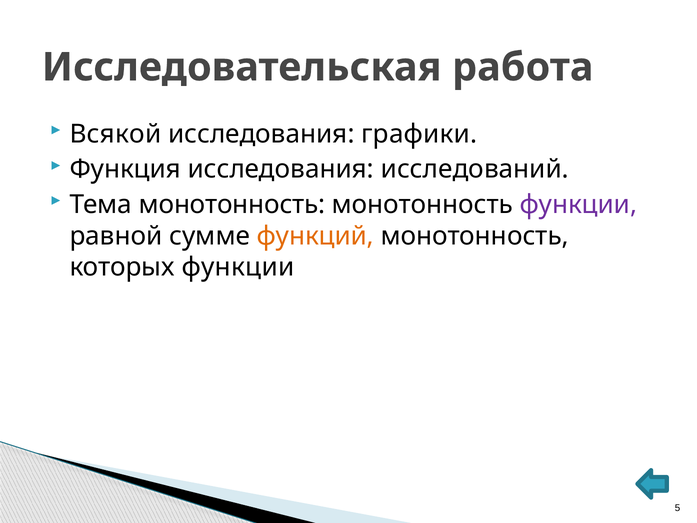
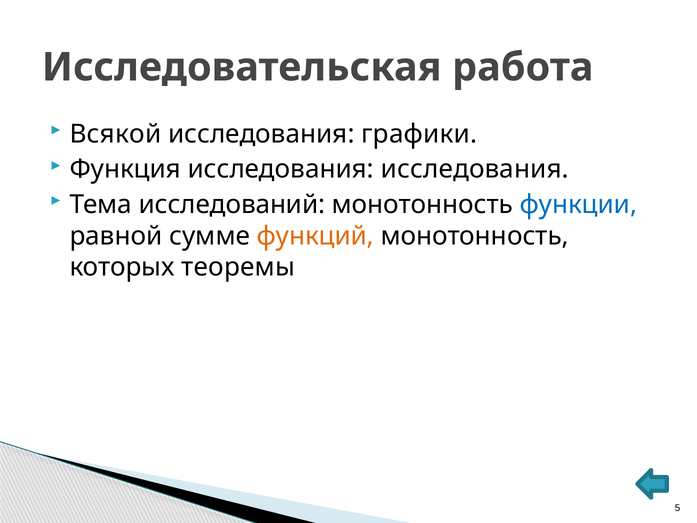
исследования исследований: исследований -> исследования (475, 169)
Тема монотонность: монотонность -> исследований (232, 204)
функции colour: purple -> blue (578, 204)
которых функции: функции -> теоремы (238, 267)
